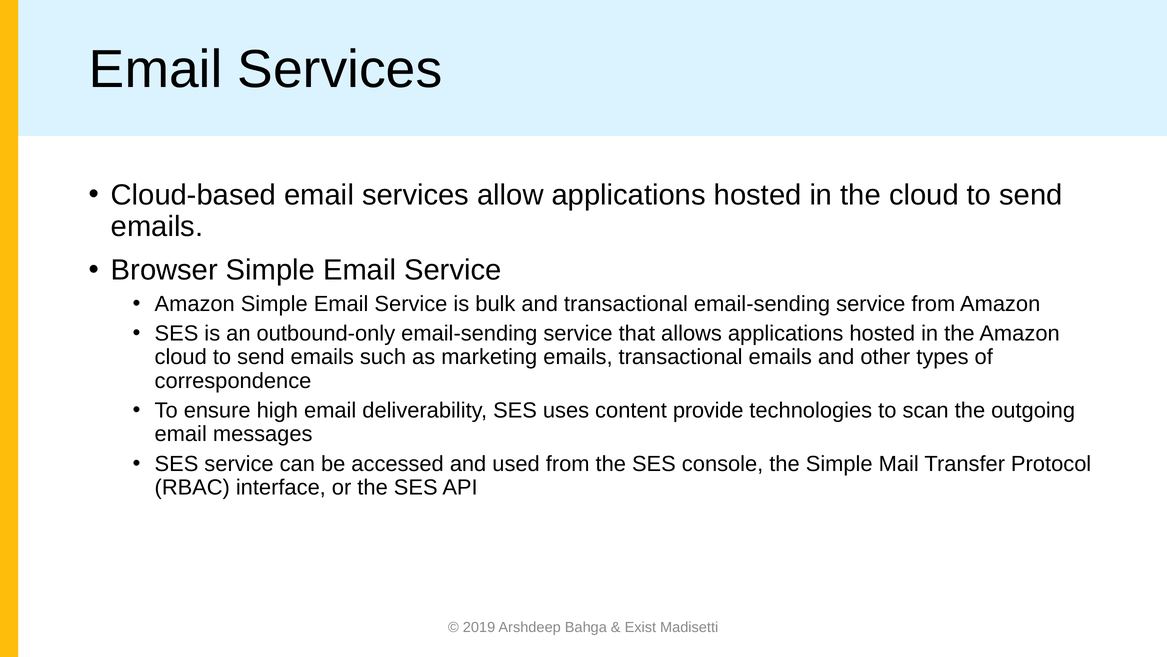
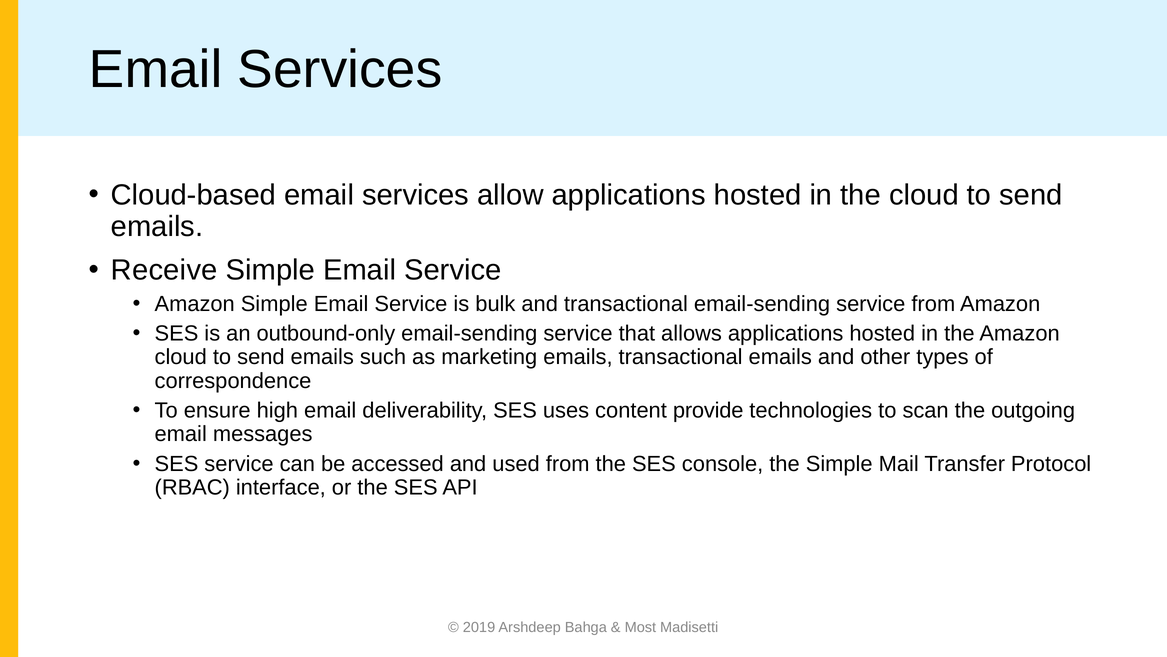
Browser: Browser -> Receive (164, 270)
Exist: Exist -> Most (640, 627)
